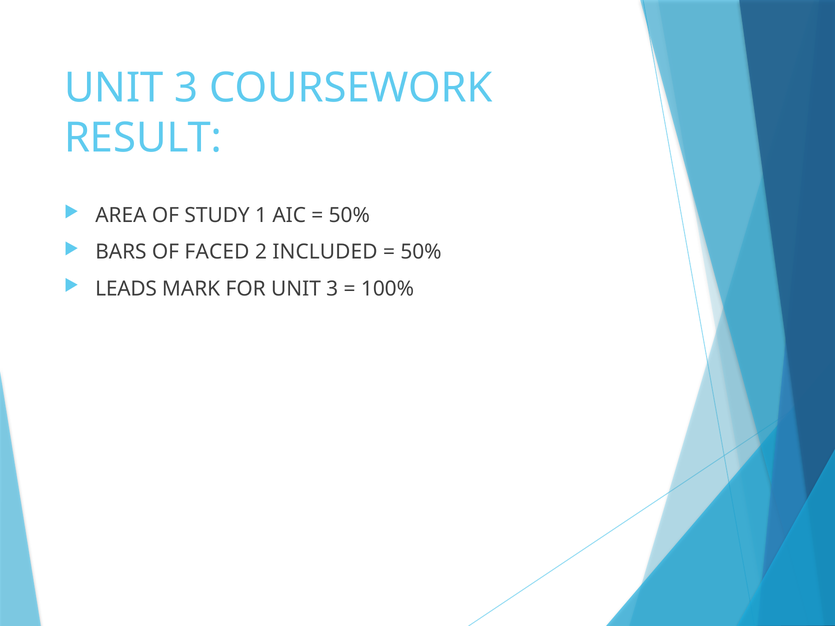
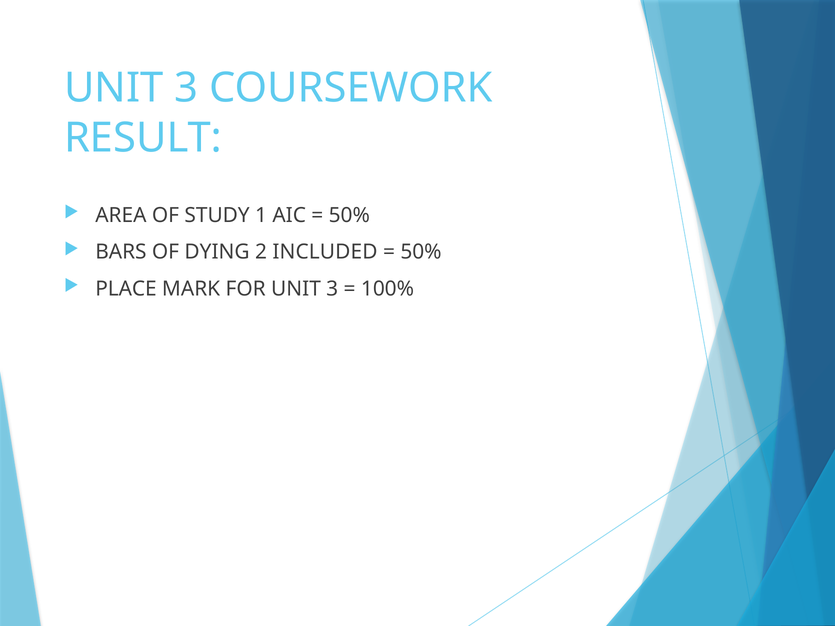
FACED: FACED -> DYING (217, 252)
LEADS: LEADS -> PLACE (126, 289)
